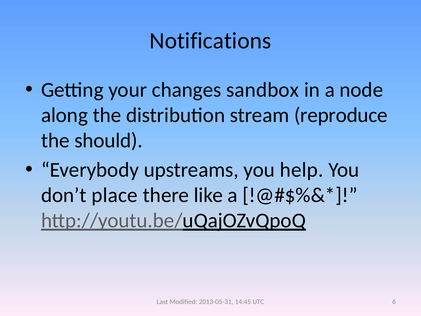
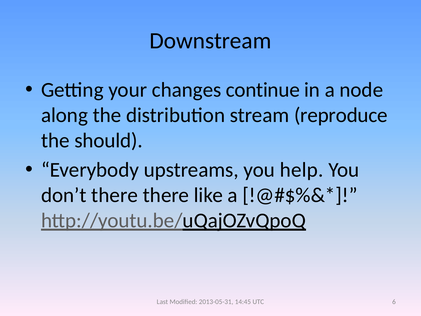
Notifications: Notifications -> Downstream (210, 41)
sandbox: sandbox -> continue (263, 90)
don’t place: place -> there (115, 195)
